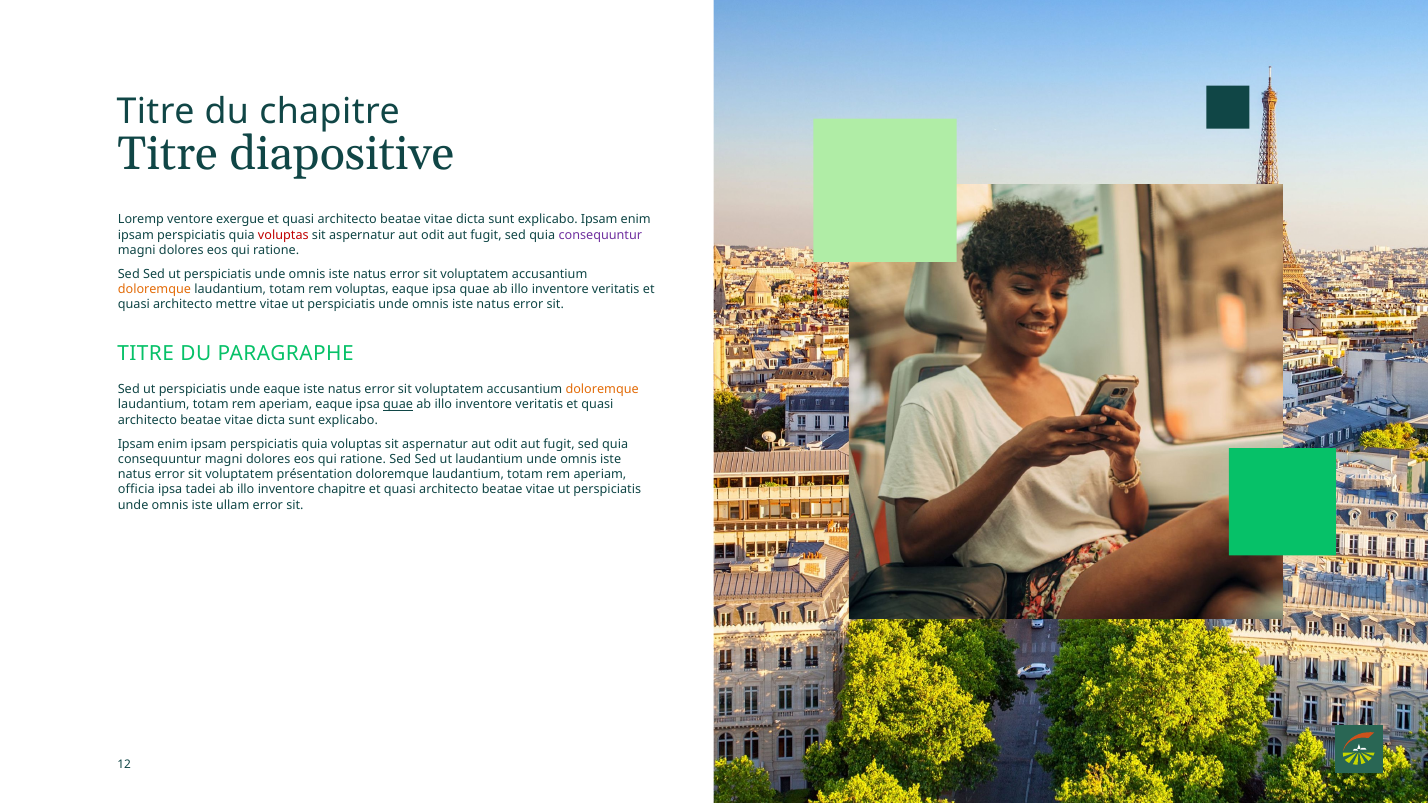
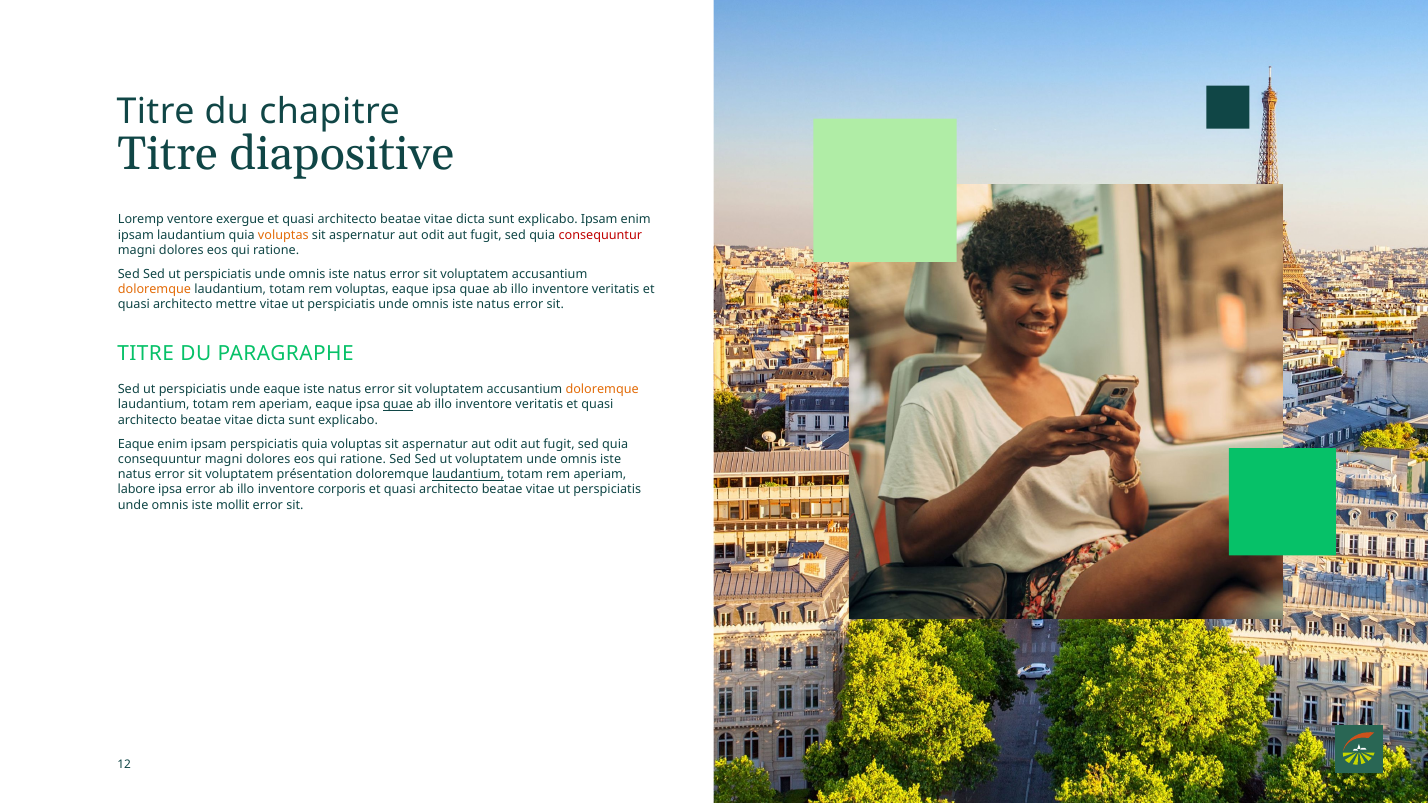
perspiciatis: perspiciatis -> laudantium (191, 235)
voluptas colour: red -> orange (283, 235)
consequuntur colour: purple -> red (600, 235)
Ipsam: Ipsam -> Eaque (136, 444)
ut laudantium: laudantium -> voluptatem (489, 459)
laudantium underline: none -> present (468, 475)
officia: officia -> labore (136, 490)
ipsa tadei: tadei -> error (201, 490)
inventore chapitre: chapitre -> corporis (342, 490)
ullam: ullam -> mollit (233, 505)
